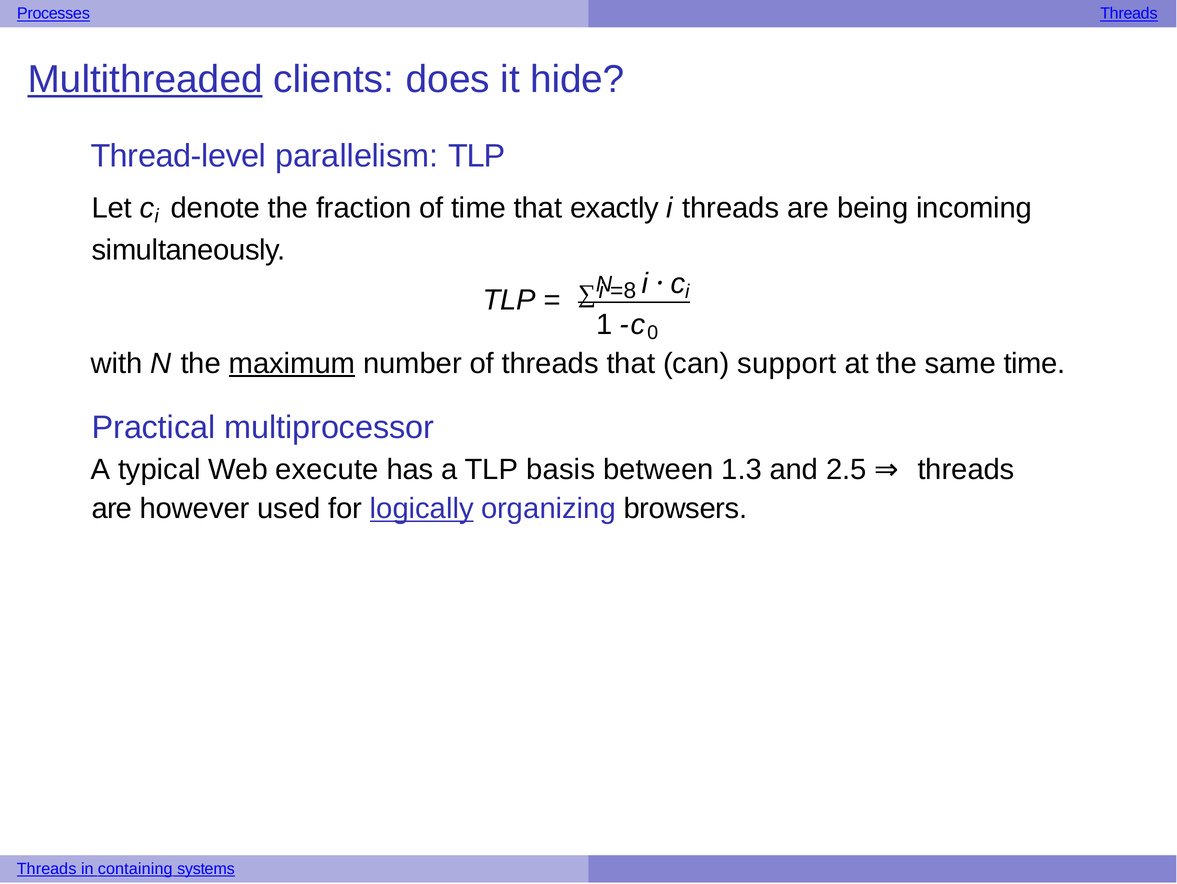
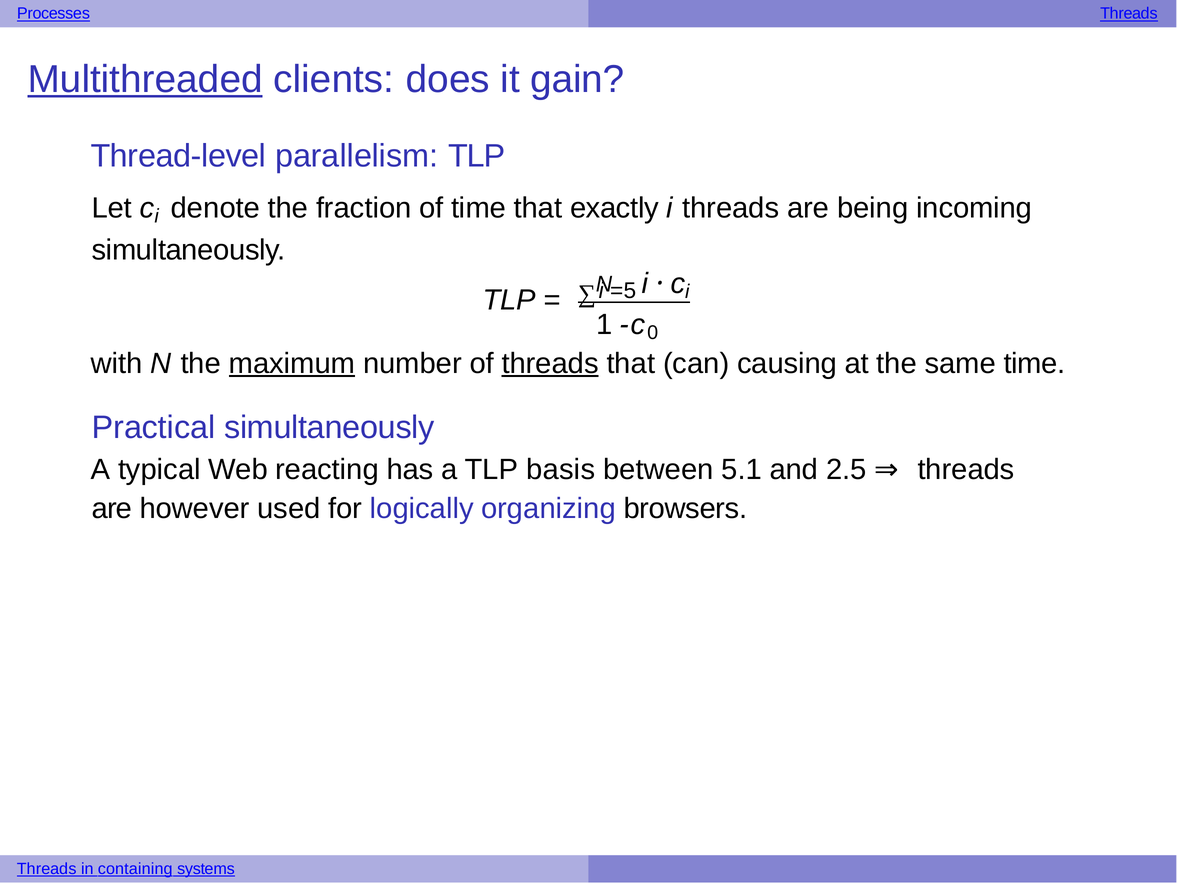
hide: hide -> gain (577, 80)
=8: =8 -> =5 (623, 290)
threads underline: none -> present (550, 363)
support: support -> causing (787, 363)
Practical multiprocessor: multiprocessor -> simultaneously (329, 427)
execute: execute -> reacting (327, 469)
1.3: 1.3 -> 5.1 (742, 469)
logically underline: present -> none (422, 508)
